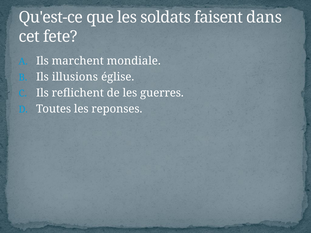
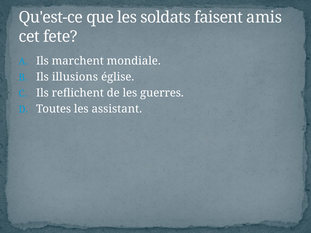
dans: dans -> amis (264, 17)
reponses: reponses -> assistant (117, 109)
